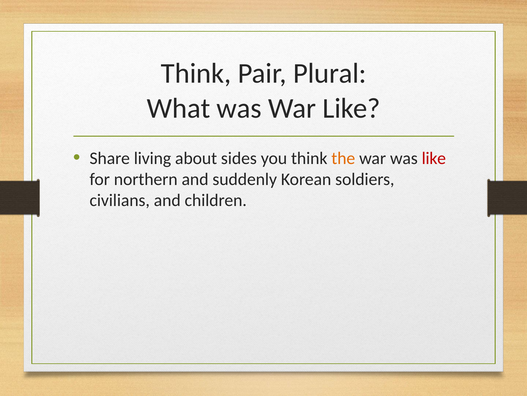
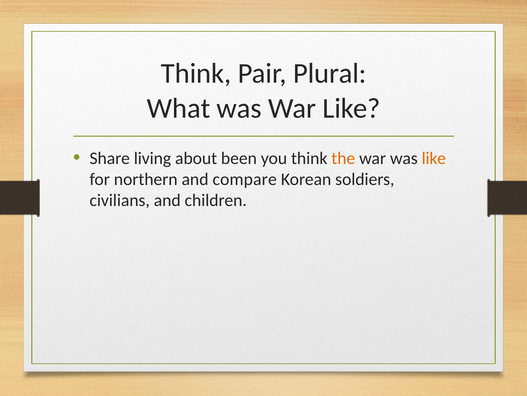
sides: sides -> been (239, 158)
like colour: red -> orange (434, 158)
suddenly: suddenly -> compare (245, 179)
